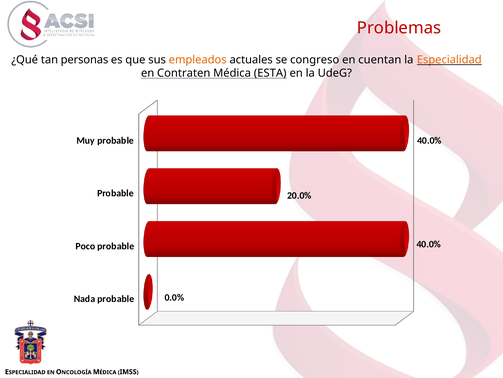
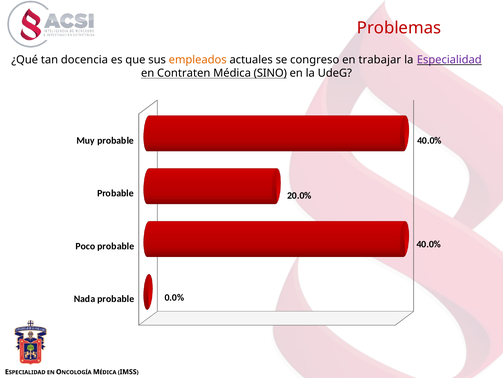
personas: personas -> docencia (84, 60)
cuentan: cuentan -> trabajar (380, 60)
Especialidad colour: orange -> purple (449, 60)
ESTA: ESTA -> SINO (270, 73)
